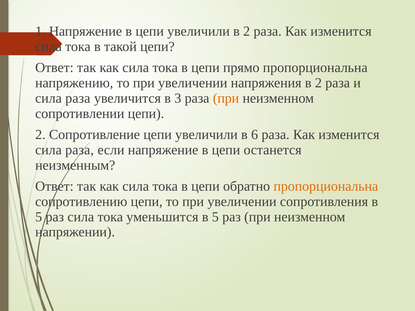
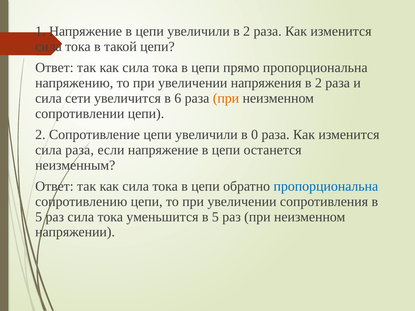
раза: раза -> сети (78, 98)
3: 3 -> 6 (178, 98)
6: 6 -> 0 (255, 135)
пропорциональна colour: orange -> blue (326, 186)
